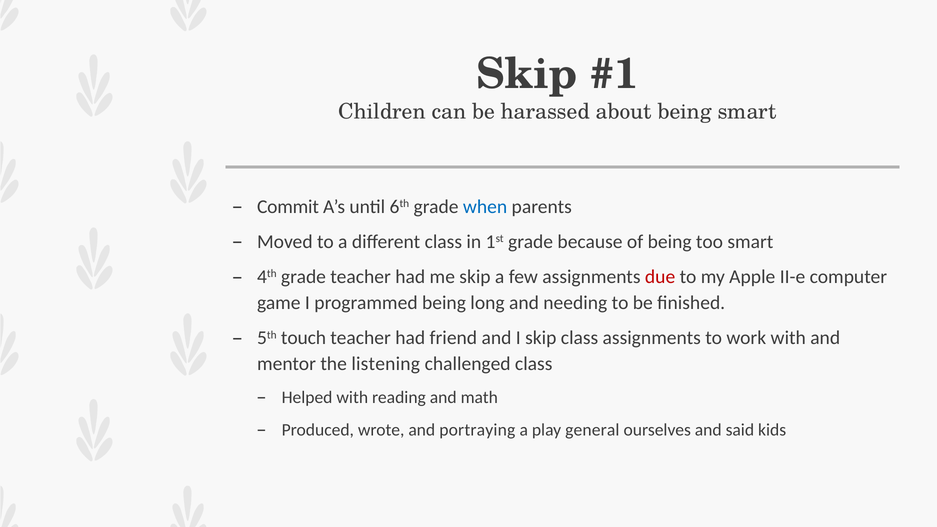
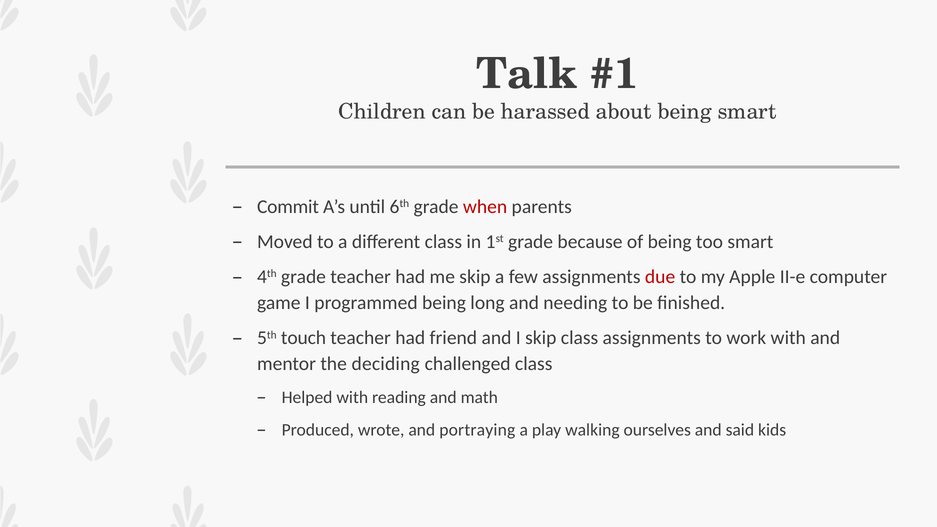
Skip: Skip -> Talk (527, 74)
when colour: blue -> red (485, 207)
listening: listening -> deciding (386, 364)
general: general -> walking (592, 430)
